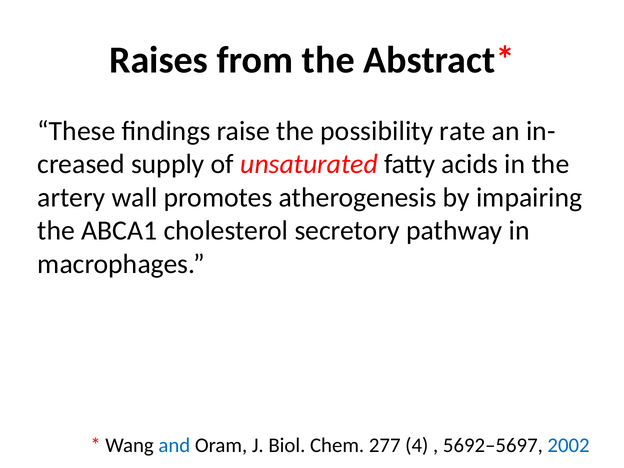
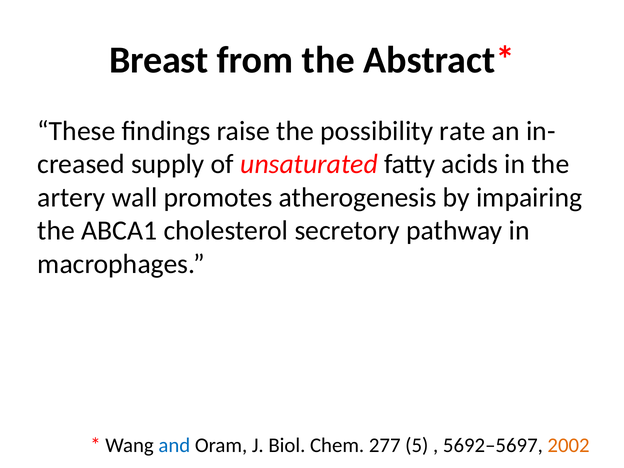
Raises: Raises -> Breast (159, 60)
4: 4 -> 5 (417, 445)
2002 colour: blue -> orange (569, 445)
